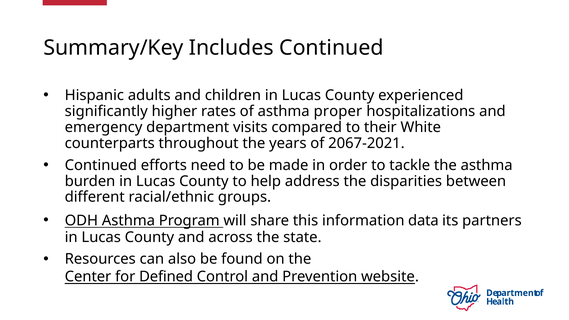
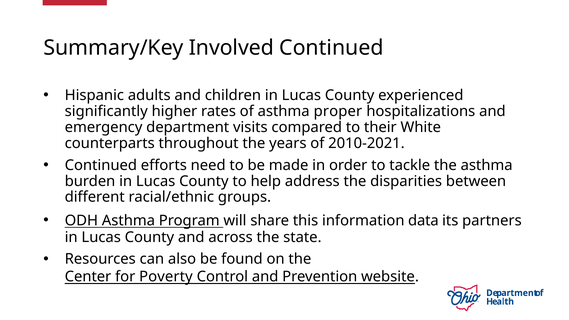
Includes: Includes -> Involved (231, 48)
2067-2021: 2067-2021 -> 2010-2021 (366, 143)
Defined: Defined -> Poverty (166, 277)
